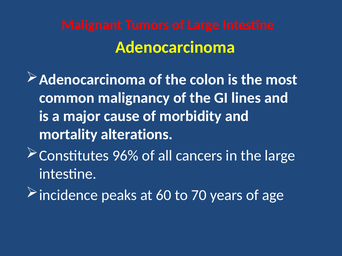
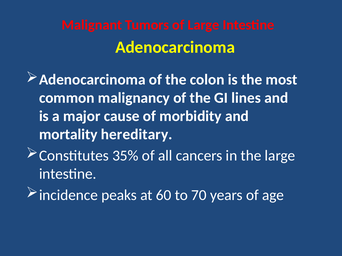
alterations: alterations -> hereditary (137, 135)
96%: 96% -> 35% (125, 156)
